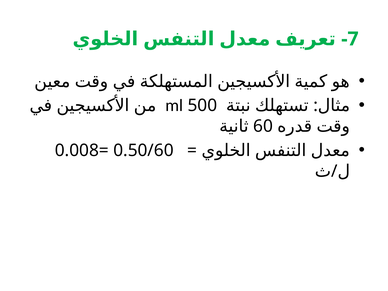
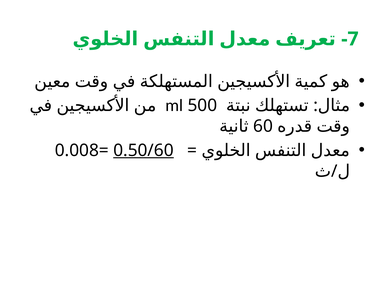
0.50/60 underline: none -> present (143, 150)
